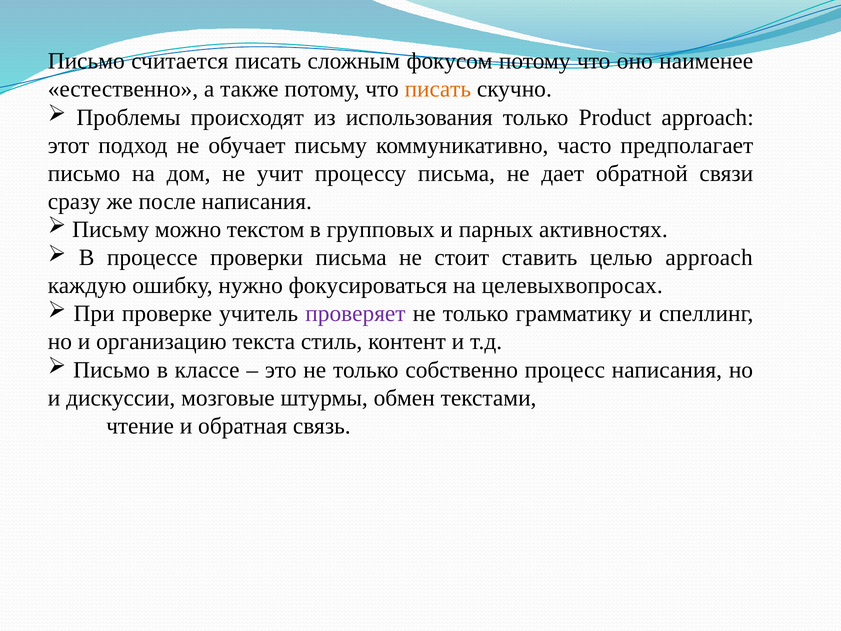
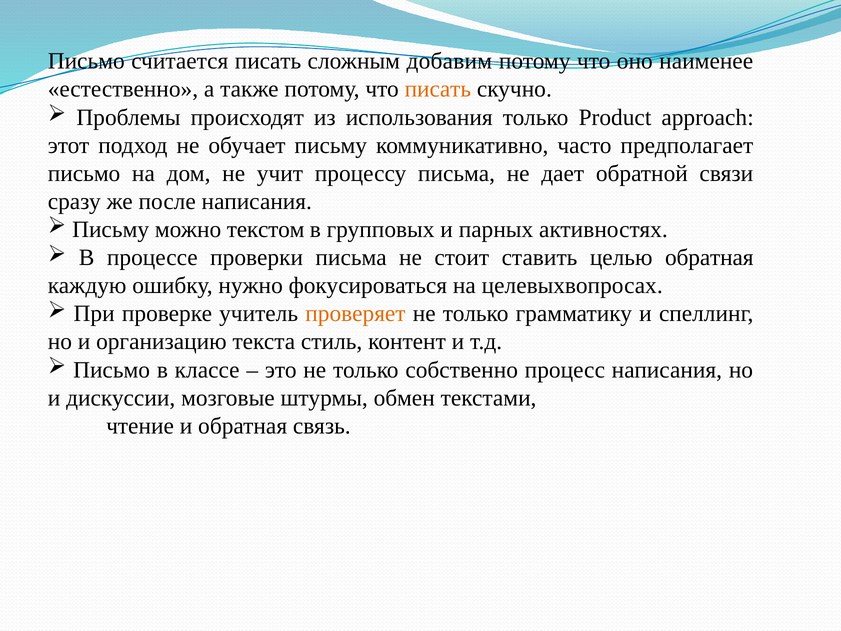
фокусом: фокусом -> добавим (449, 61)
целью approach: approach -> обратная (709, 257)
проверяет colour: purple -> orange (355, 314)
